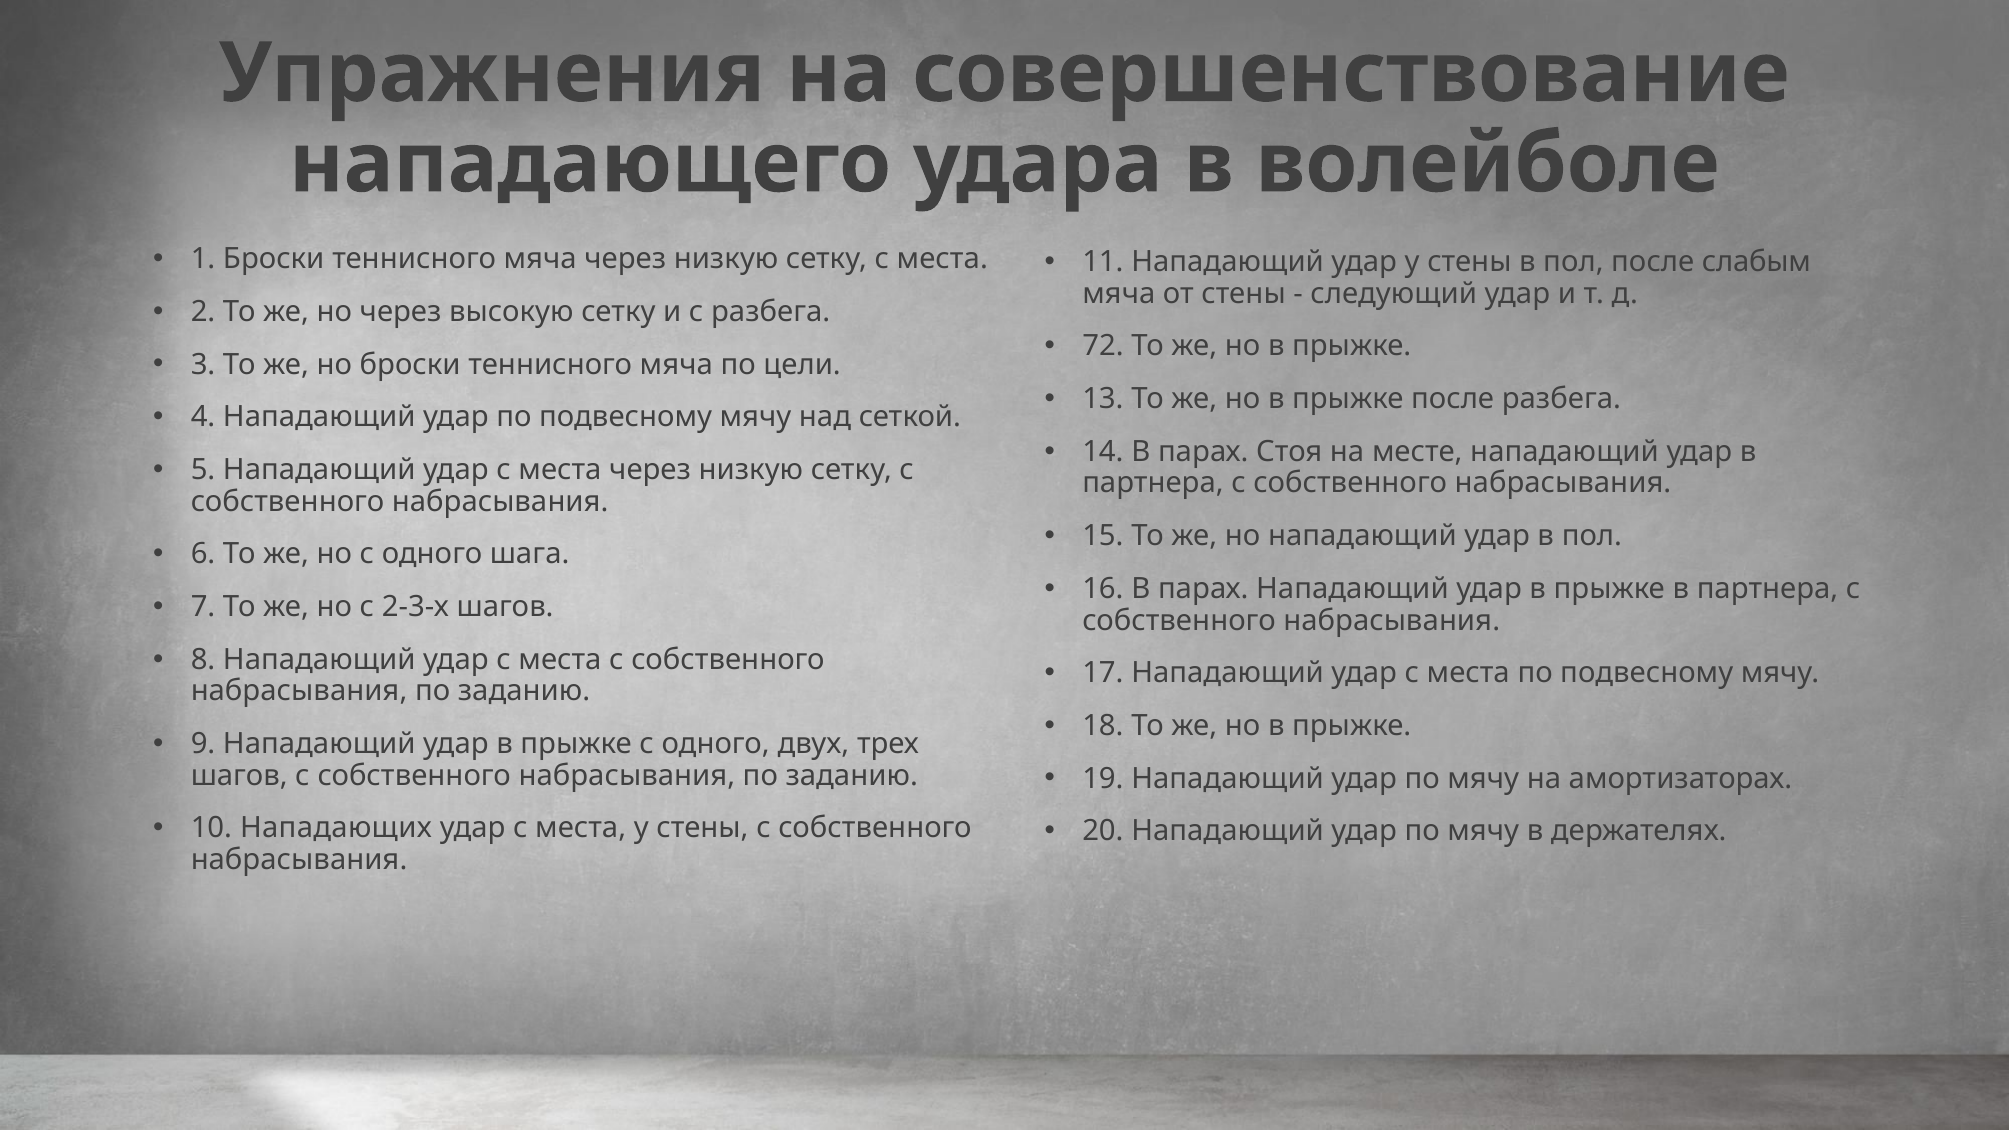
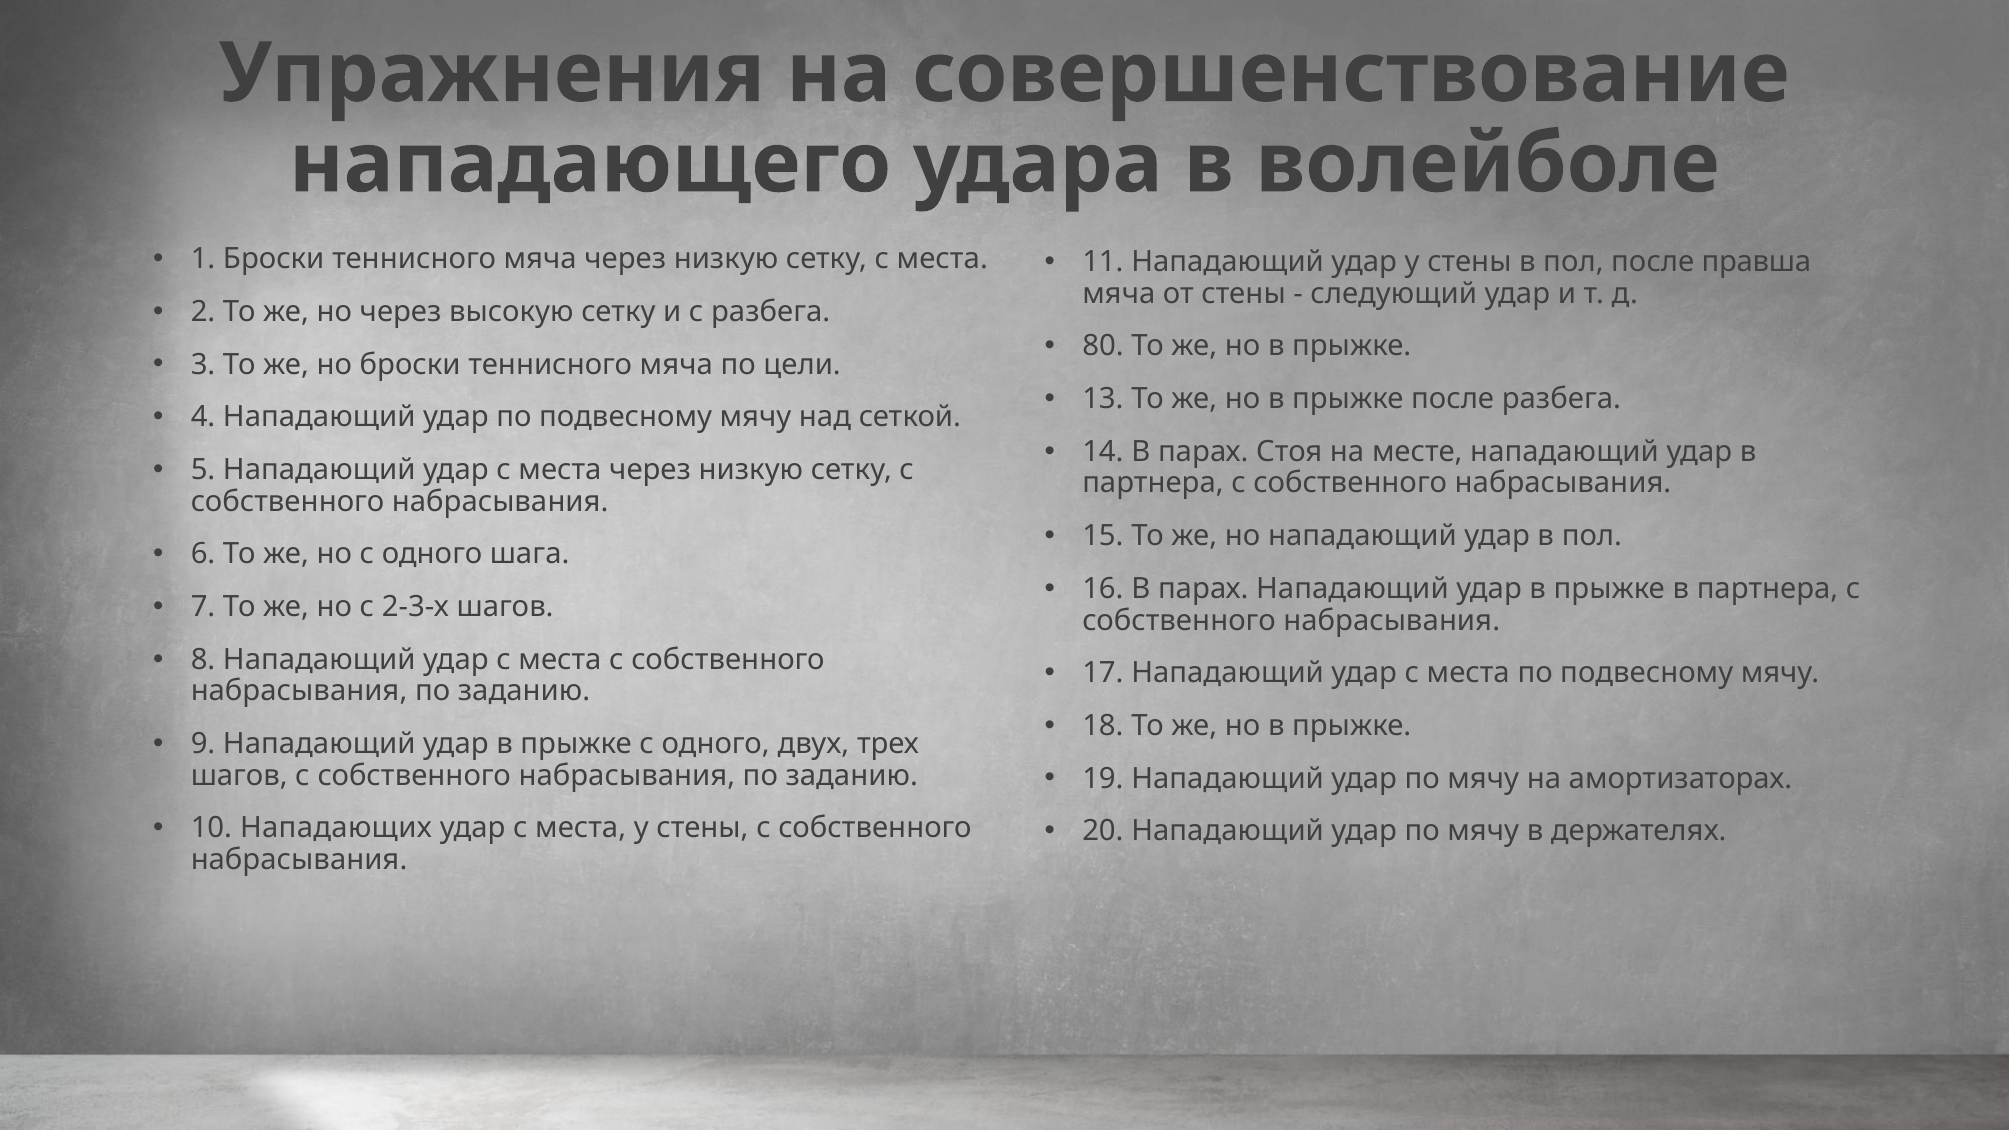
слабым: слабым -> правша (1756, 262)
72: 72 -> 80 (1103, 346)
